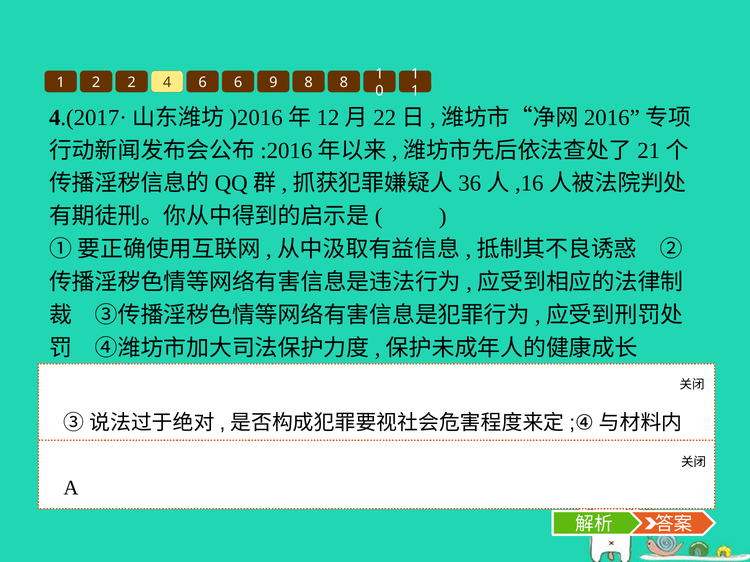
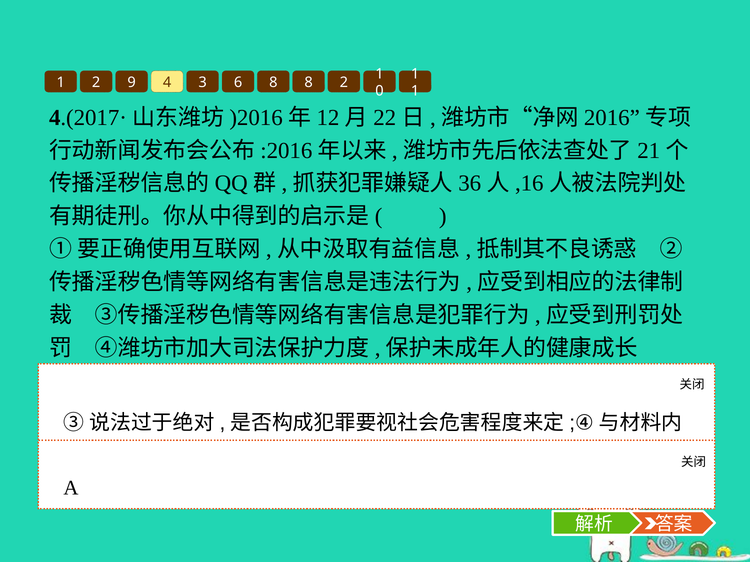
2 2: 2 -> 9 (132, 82)
4 6: 6 -> 3 (203, 82)
6 9: 9 -> 8 (273, 82)
8 8: 8 -> 2 (344, 82)
